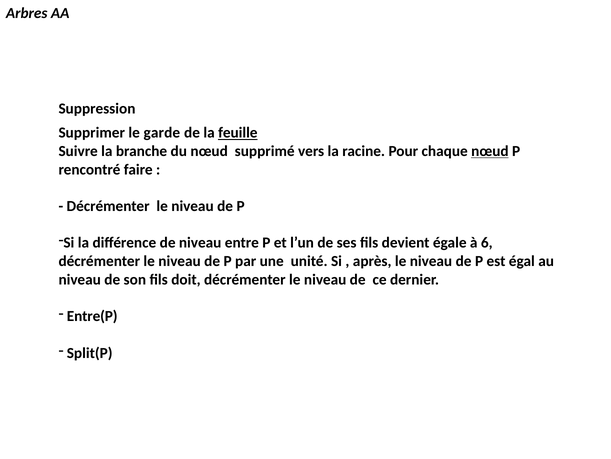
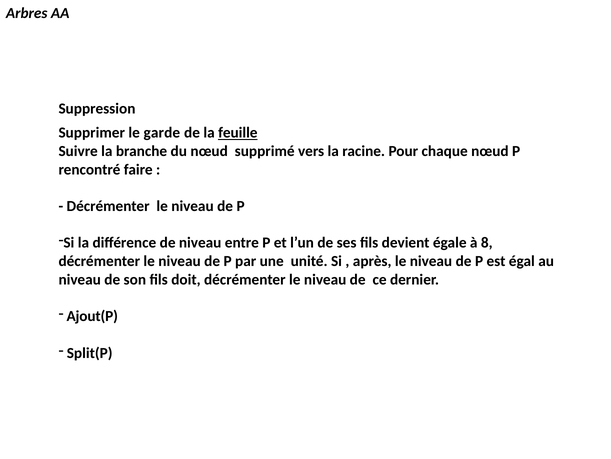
nœud underline: present -> none (490, 151)
6: 6 -> 8 (487, 243)
Entre(P: Entre(P -> Ajout(P (92, 316)
